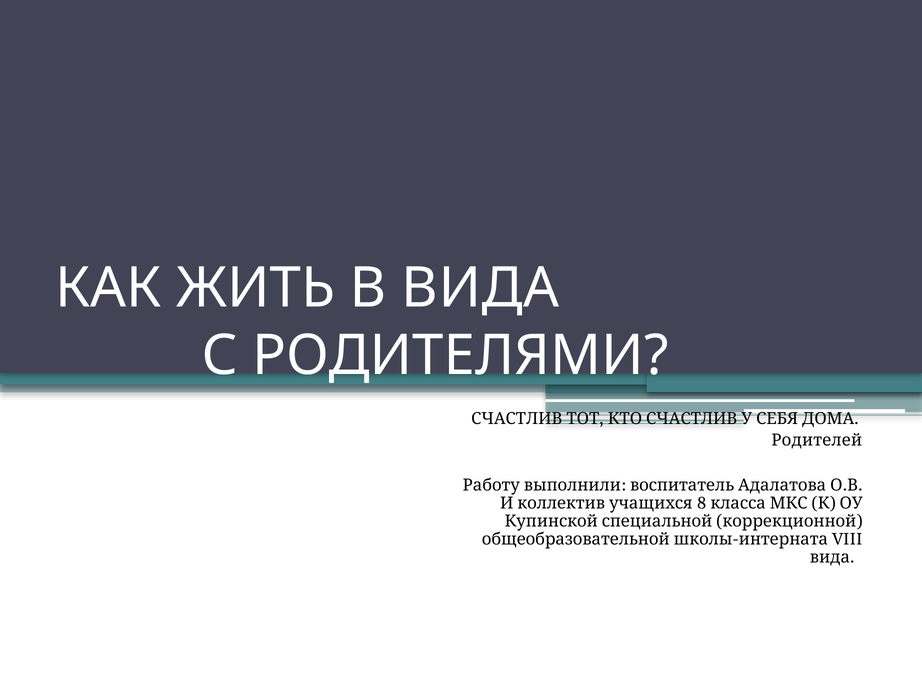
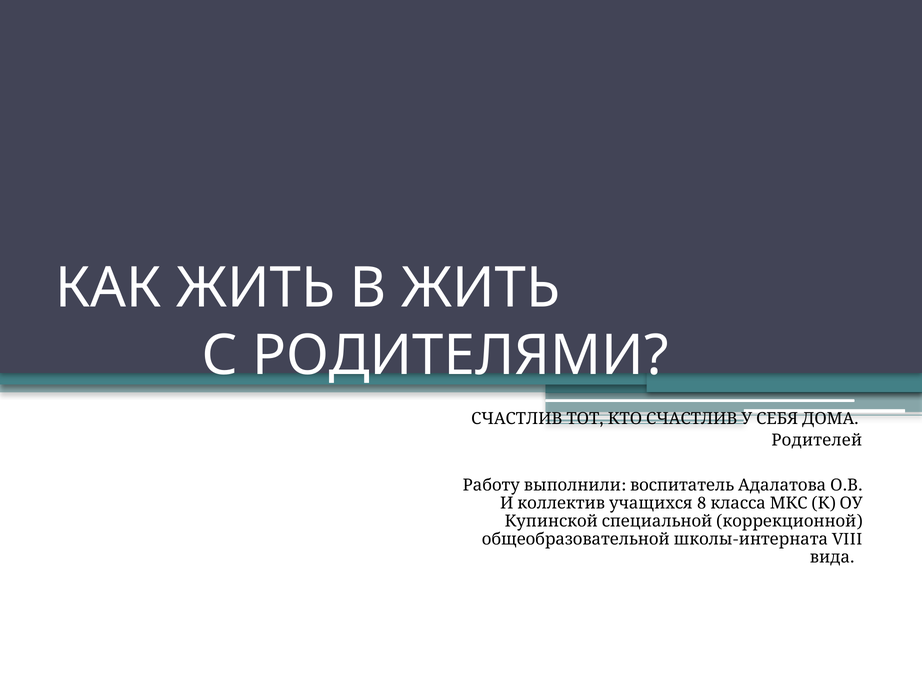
В ВИДА: ВИДА -> ЖИТЬ (481, 288)
